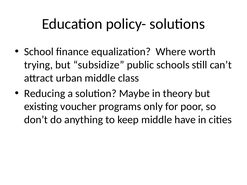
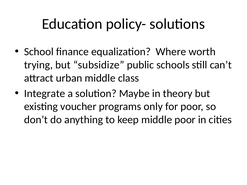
Reducing: Reducing -> Integrate (45, 94)
middle have: have -> poor (185, 120)
